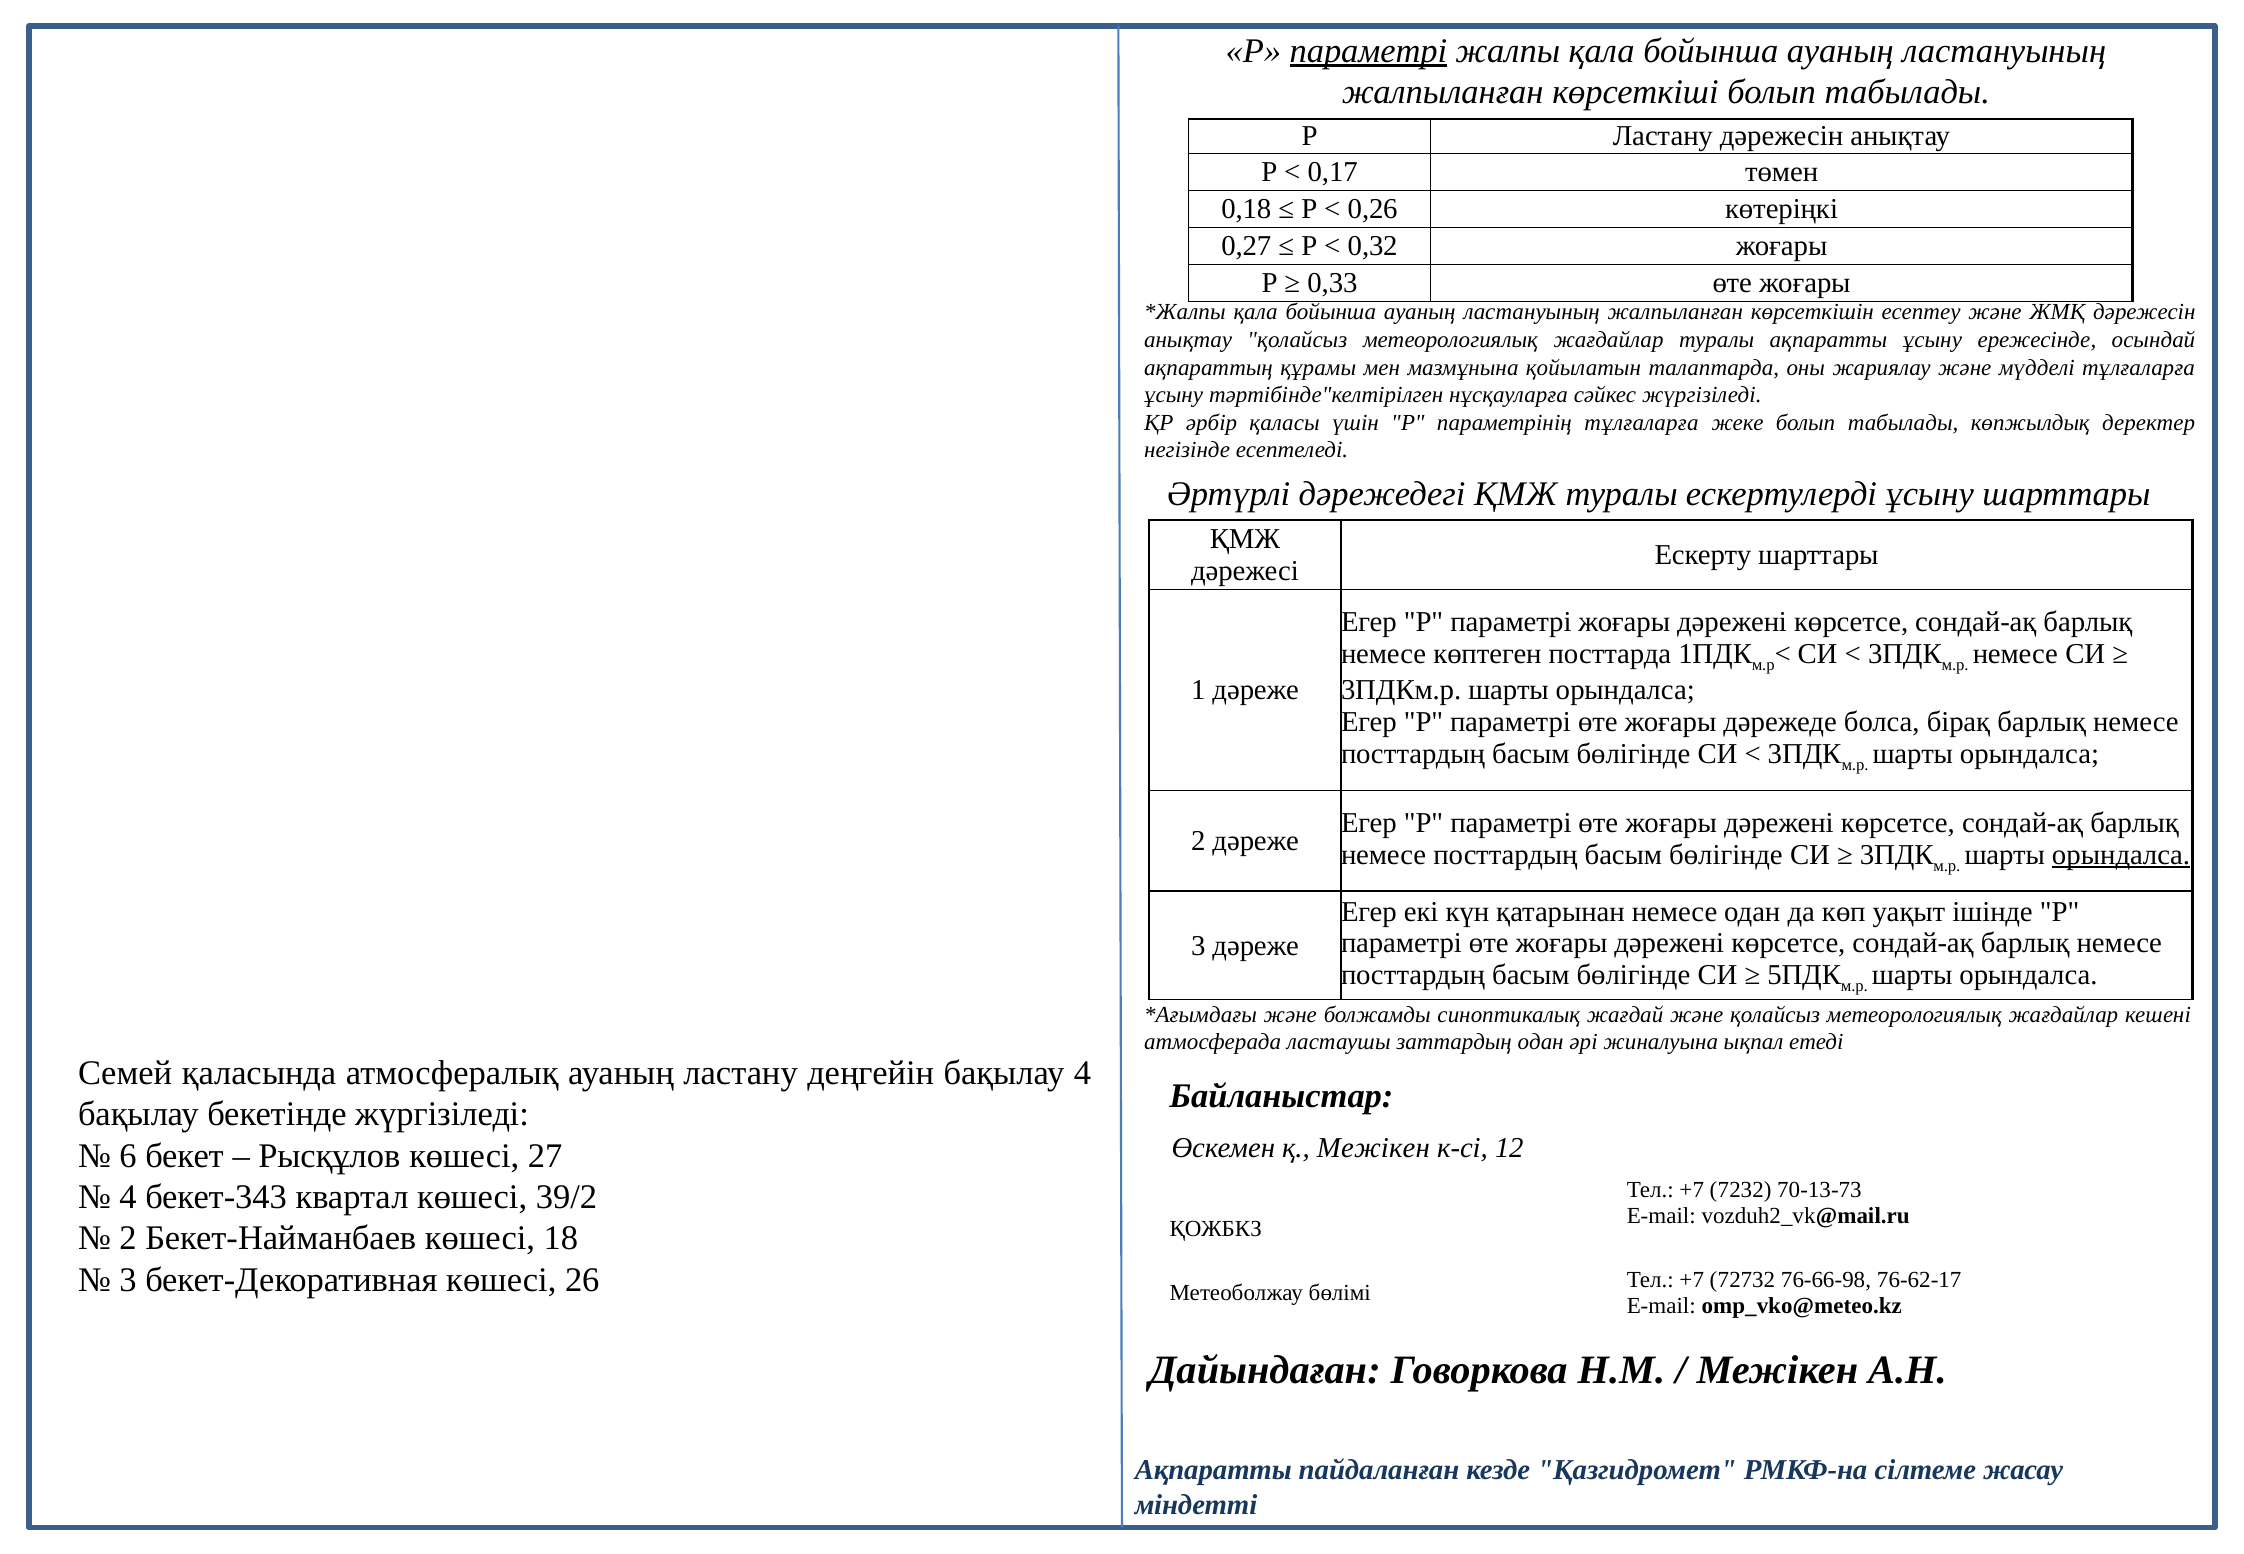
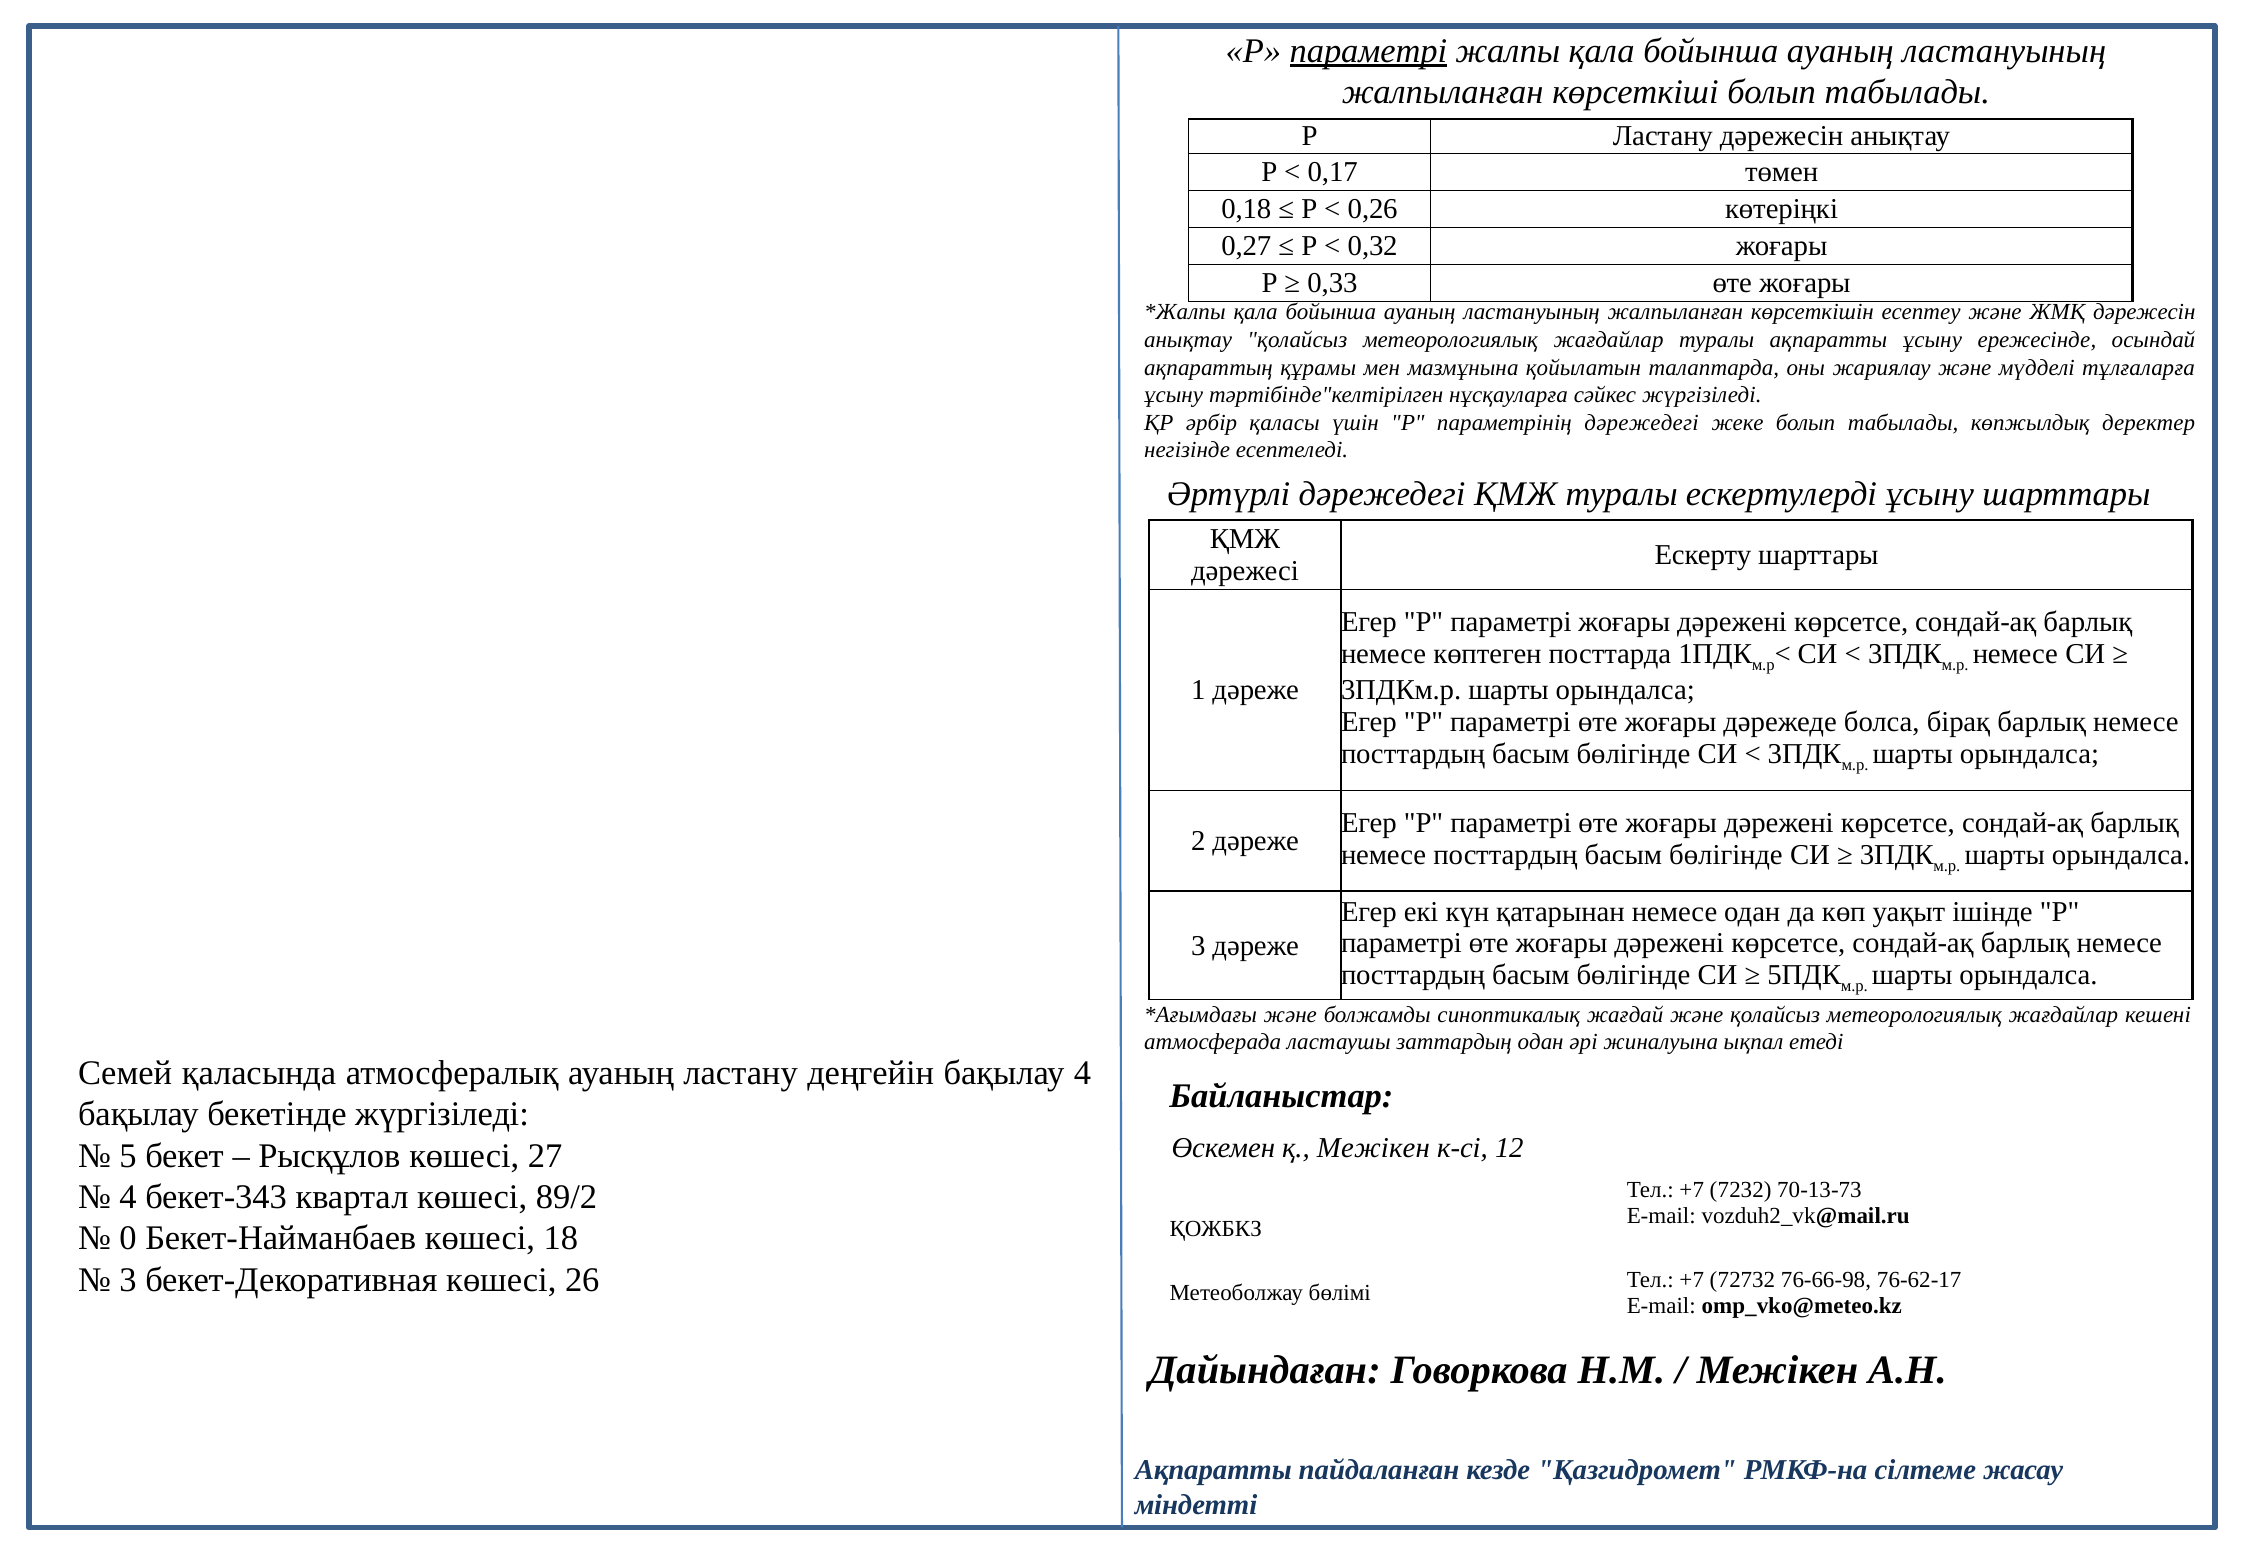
параметрінің тұлғаларға: тұлғаларға -> дәрежедегі (1642, 423)
орындалса underline: present -> none (2121, 854)
6: 6 -> 5 (128, 1155)
39/2: 39/2 -> 89/2 (566, 1197)
2: 2 -> 0 (128, 1238)
